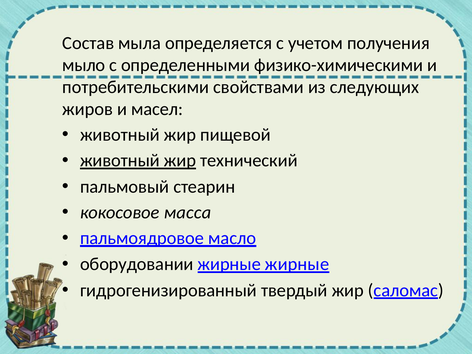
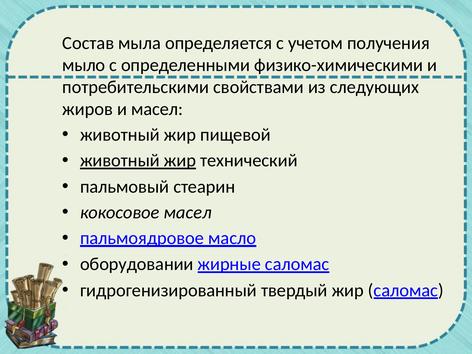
кокосовое масса: масса -> масел (187, 212)
жирные жирные: жирные -> саломас (297, 264)
